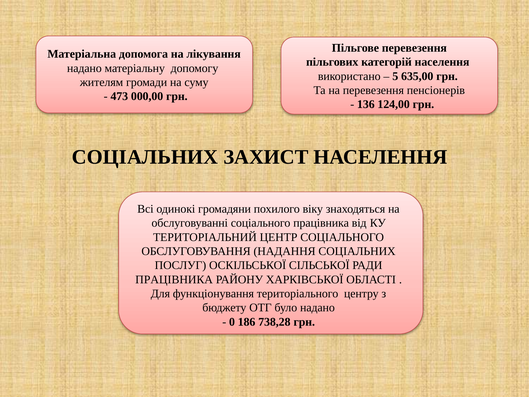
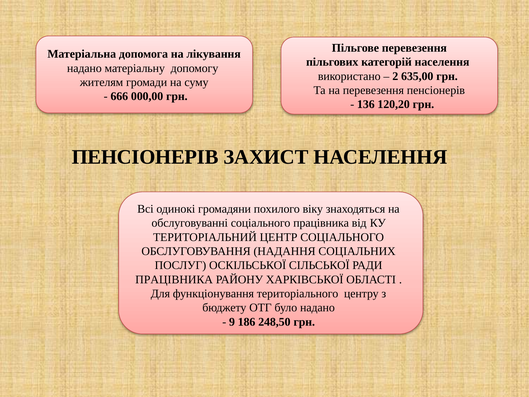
5: 5 -> 2 (395, 76)
473: 473 -> 666 (119, 96)
124,00: 124,00 -> 120,20 (394, 104)
СОЦІАЛЬНИХ: СОЦІАЛЬНИХ -> ПЕНСІОНЕРІВ (145, 157)
0: 0 -> 9 (232, 322)
738,28: 738,28 -> 248,50 (274, 322)
